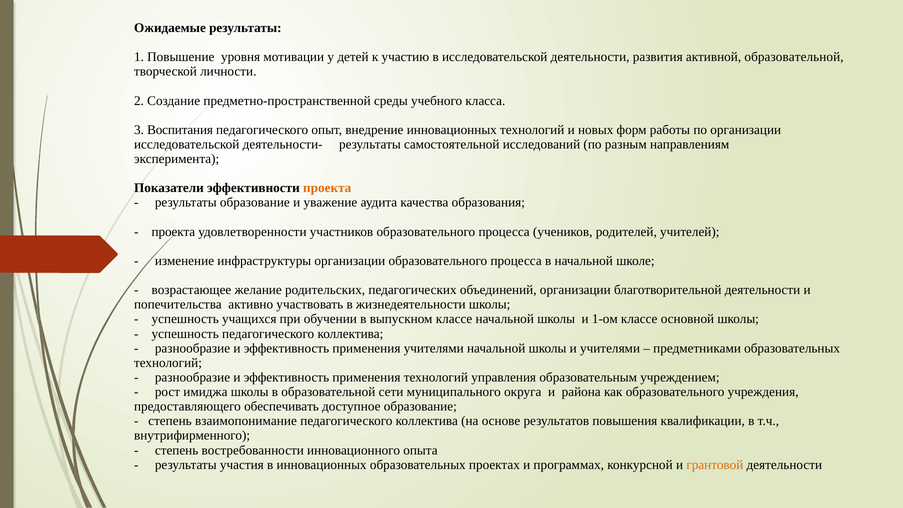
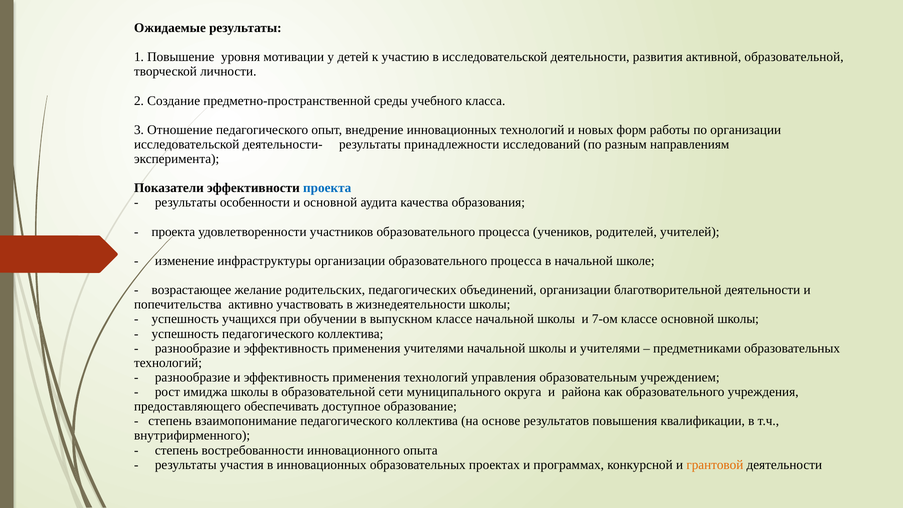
Воспитания: Воспитания -> Отношение (180, 130)
самостоятельной: самостоятельной -> принадлежности (452, 144)
проекта colour: orange -> blue (327, 188)
результаты образование: образование -> особенности (255, 203)
и уважение: уважение -> основной (330, 203)
1-ом: 1-ом -> 7-ом (605, 319)
